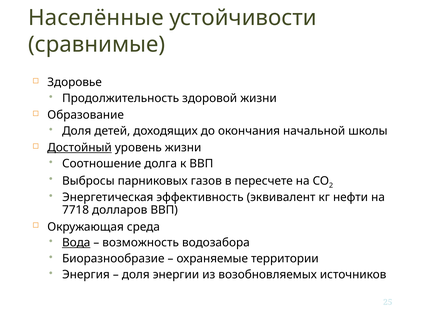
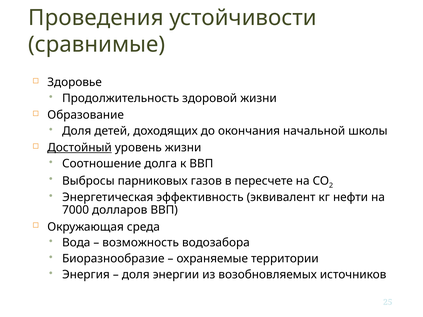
Населённые: Населённые -> Проведения (96, 18)
7718: 7718 -> 7000 (76, 210)
Вода underline: present -> none (76, 243)
